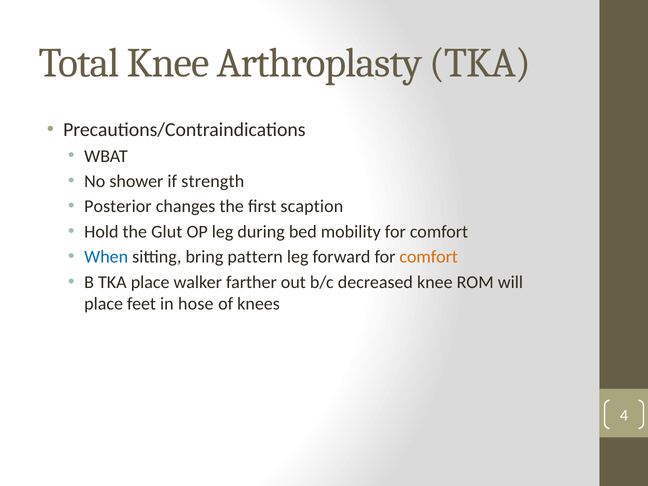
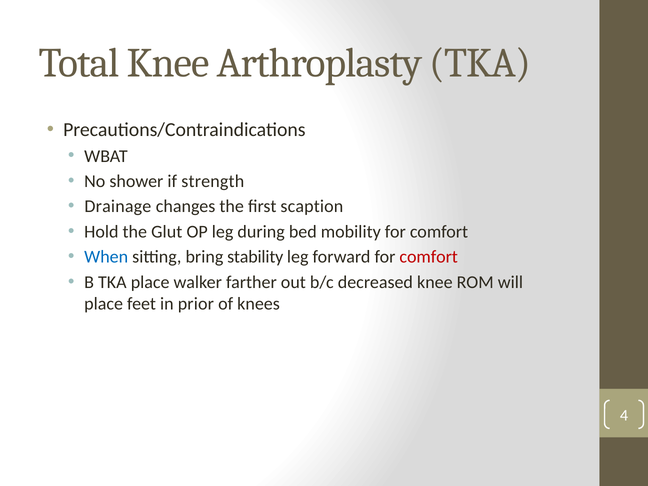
Posterior: Posterior -> Drainage (118, 206)
pattern: pattern -> stability (255, 257)
comfort colour: orange -> red (429, 257)
hose: hose -> prior (196, 304)
